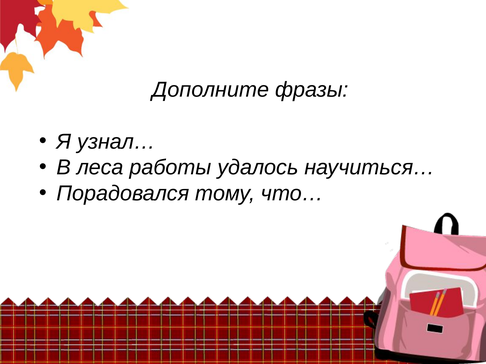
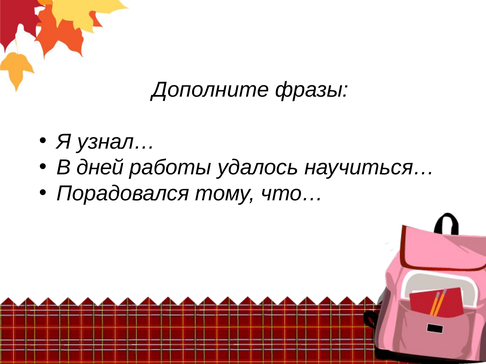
леса: леса -> дней (100, 168)
